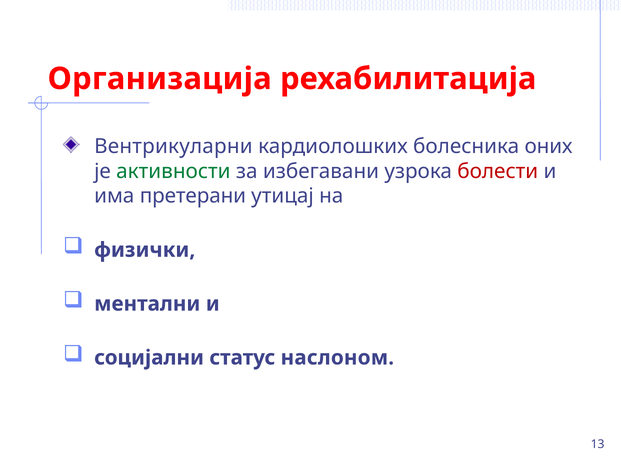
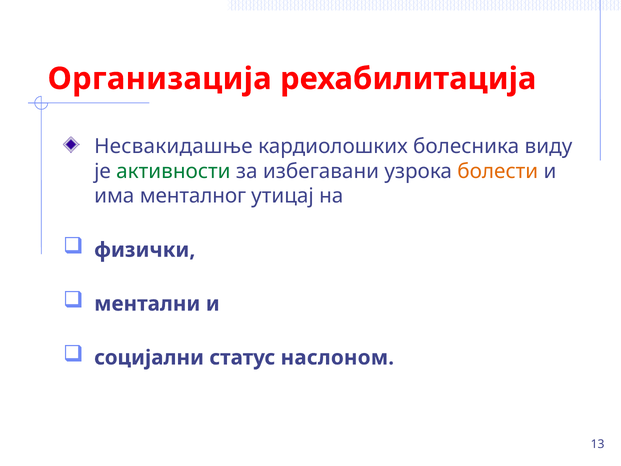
Вентрикуларни: Вентрикуларни -> Несвакидашње (173, 146)
оних: оних -> виду (548, 146)
болести colour: red -> orange (498, 171)
претерани: претерани -> менталног (193, 196)
